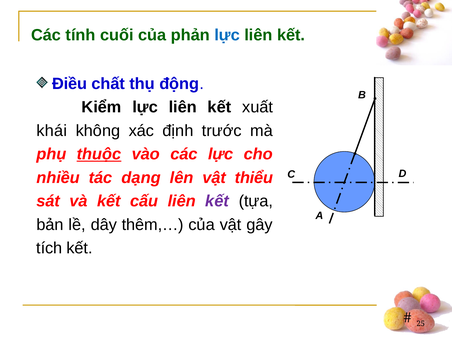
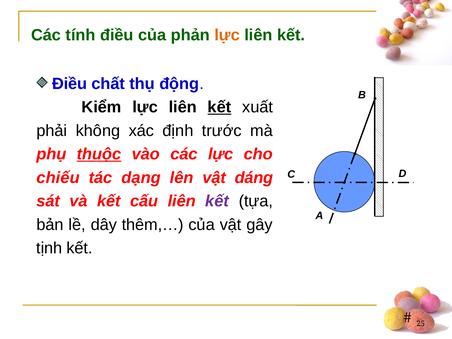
tính cuối: cuối -> điều (117, 35)
lực colour: blue -> orange (227, 35)
kết underline: none -> present (219, 107)
khái: khái -> phải (52, 131)
nhiều: nhiều -> chiếu (58, 178)
thiểu: thiểu -> dáng (254, 178)
tích: tích -> tịnh (49, 248)
